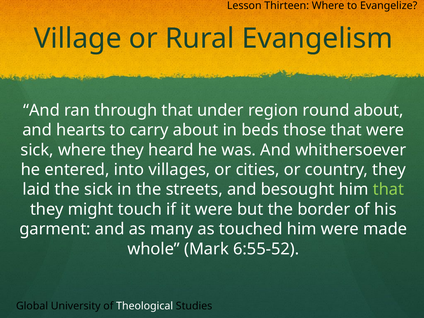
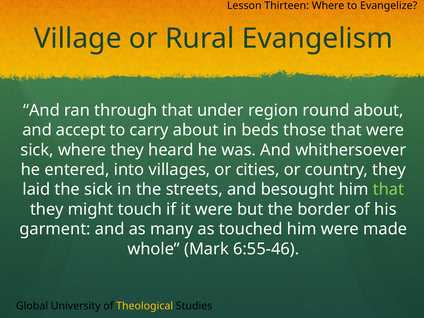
hearts: hearts -> accept (81, 130)
6:55-52: 6:55-52 -> 6:55-46 (266, 249)
Theological colour: white -> yellow (145, 306)
